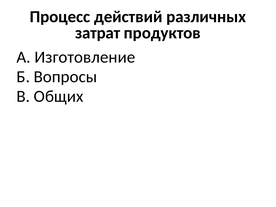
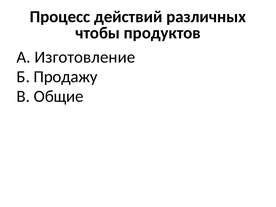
затрат: затрат -> чтобы (98, 33)
Вопросы: Вопросы -> Продажу (66, 77)
Общих: Общих -> Общие (59, 96)
